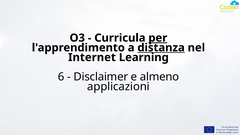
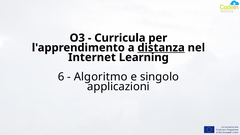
per underline: present -> none (158, 38)
Disclaimer: Disclaimer -> Algoritmo (101, 77)
almeno: almeno -> singolo (159, 77)
